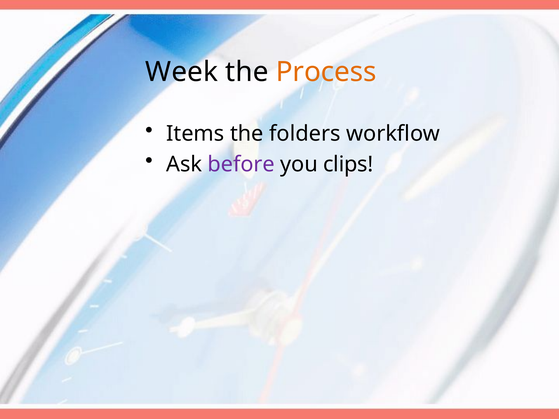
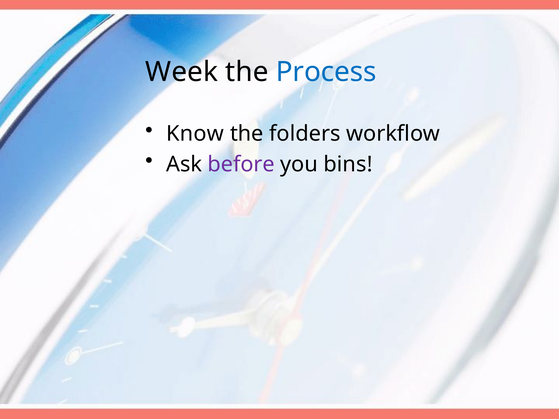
Process colour: orange -> blue (326, 72)
Items: Items -> Know (195, 134)
clips: clips -> bins (348, 164)
